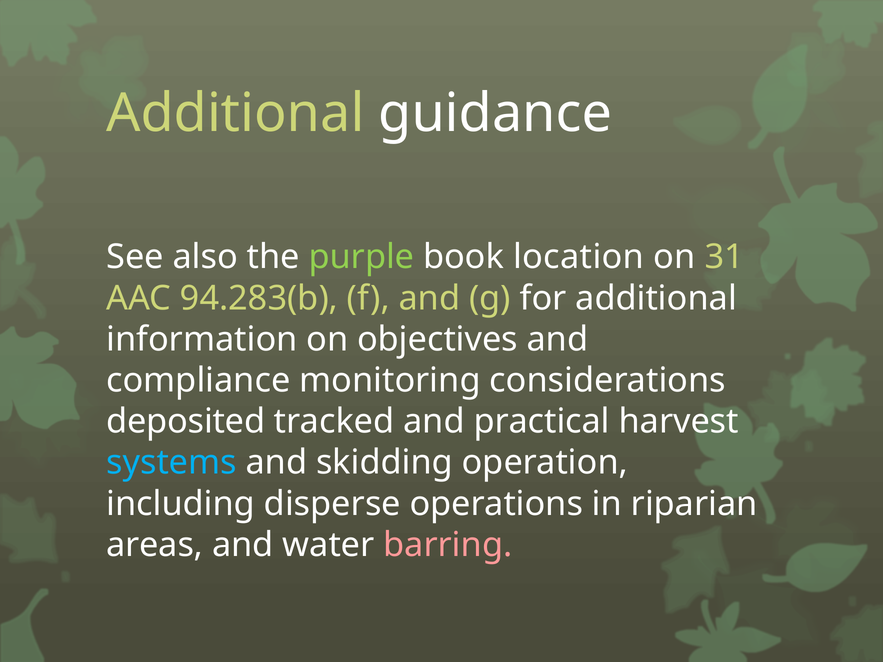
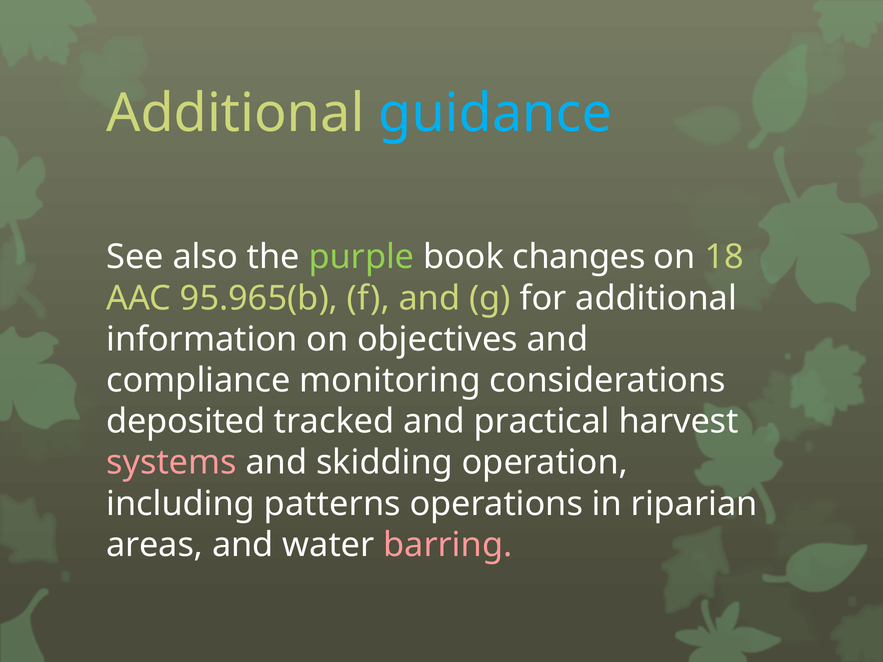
guidance colour: white -> light blue (495, 114)
location: location -> changes (579, 257)
31: 31 -> 18 (724, 257)
94.283(b: 94.283(b -> 95.965(b (259, 298)
systems colour: light blue -> pink (172, 463)
disperse: disperse -> patterns (332, 504)
